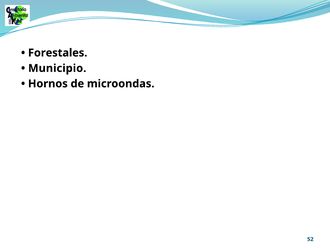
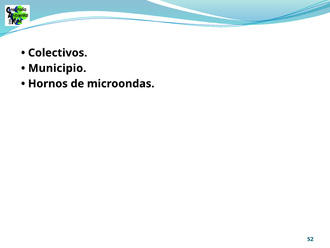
Forestales: Forestales -> Colectivos (58, 53)
